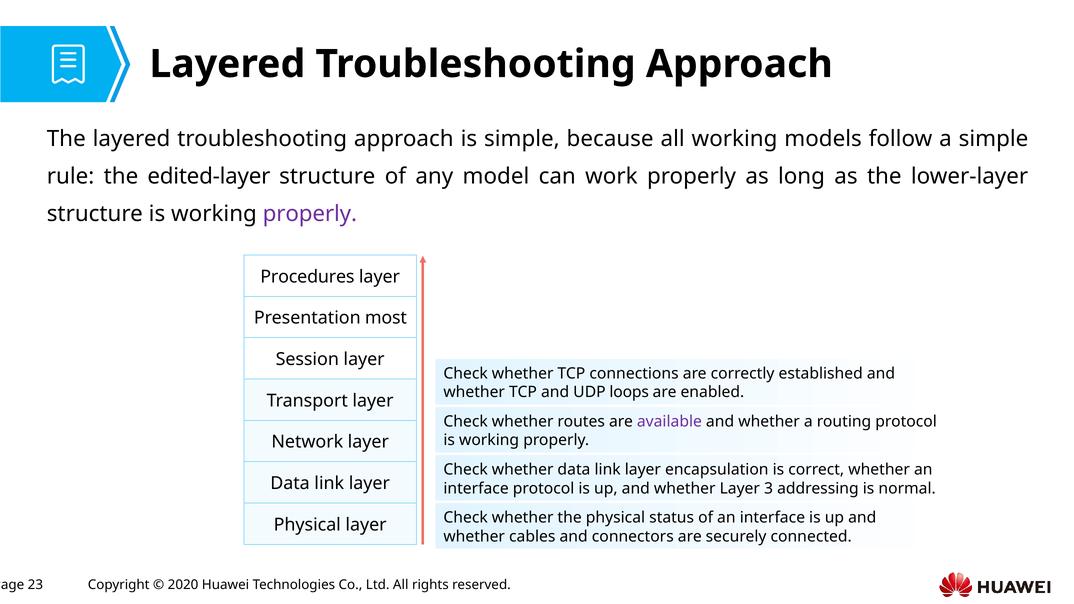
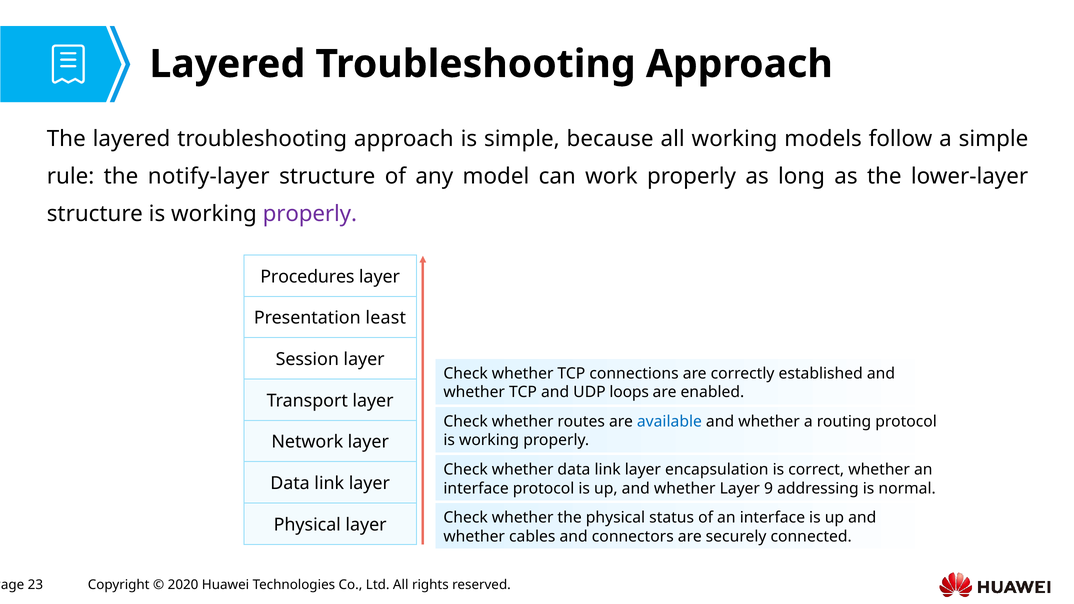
edited-layer: edited-layer -> notify-layer (209, 176)
most: most -> least (386, 318)
available colour: purple -> blue (669, 421)
3: 3 -> 9 (769, 489)
